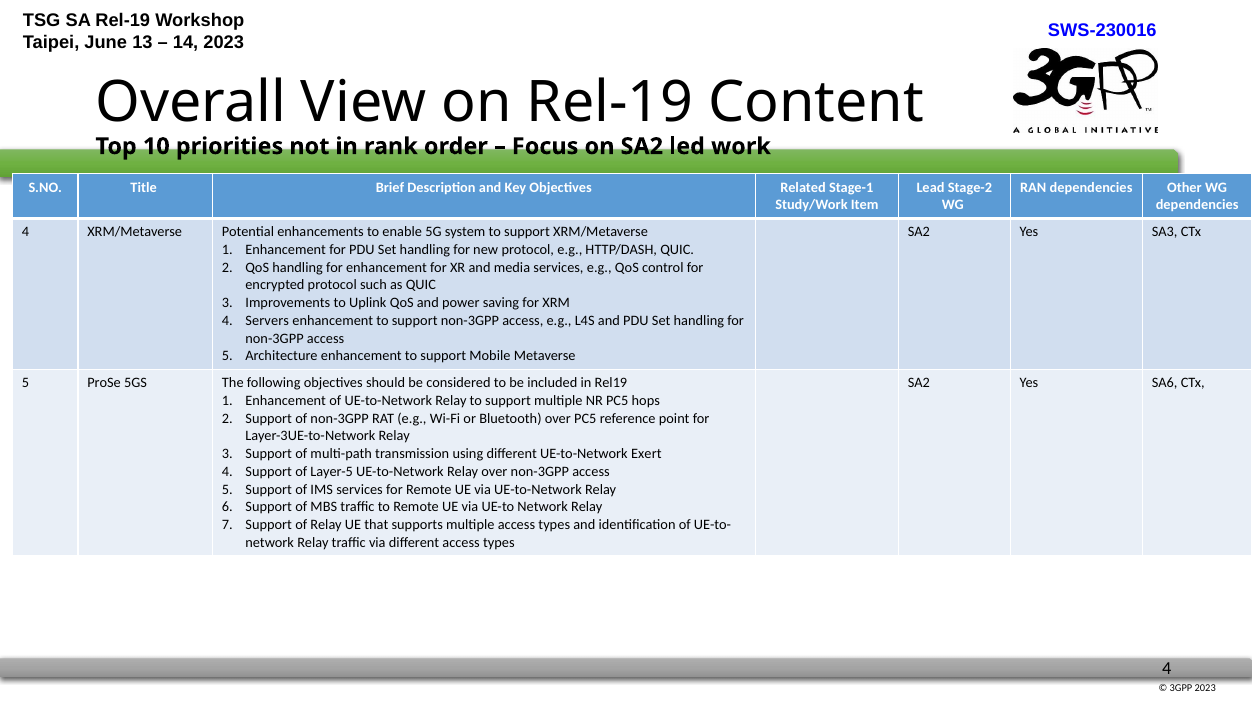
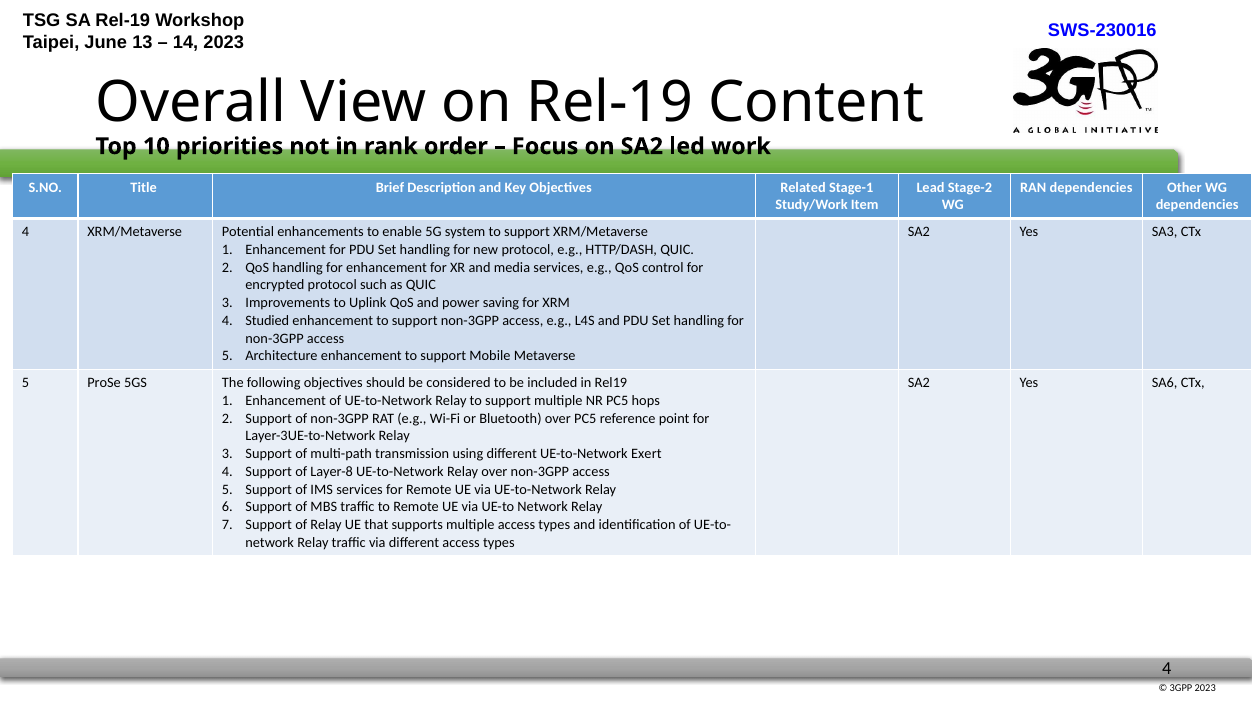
Servers: Servers -> Studied (267, 321)
Layer-5: Layer-5 -> Layer-8 (332, 472)
